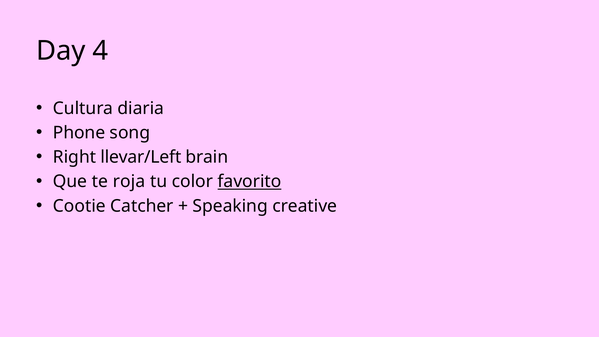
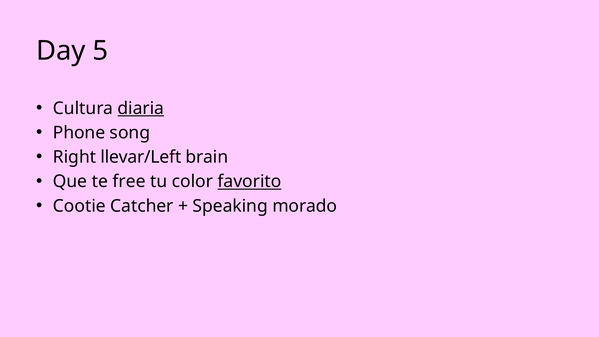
4: 4 -> 5 (101, 51)
diaria underline: none -> present (141, 108)
roja: roja -> free (129, 182)
creative: creative -> morado (305, 206)
